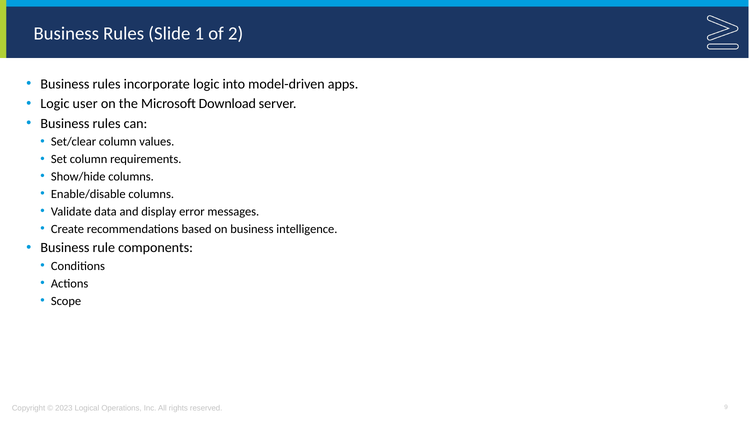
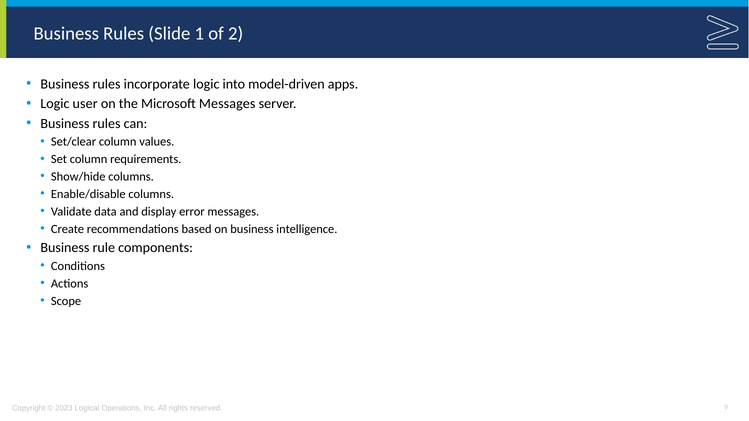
Microsoft Download: Download -> Messages (227, 104)
